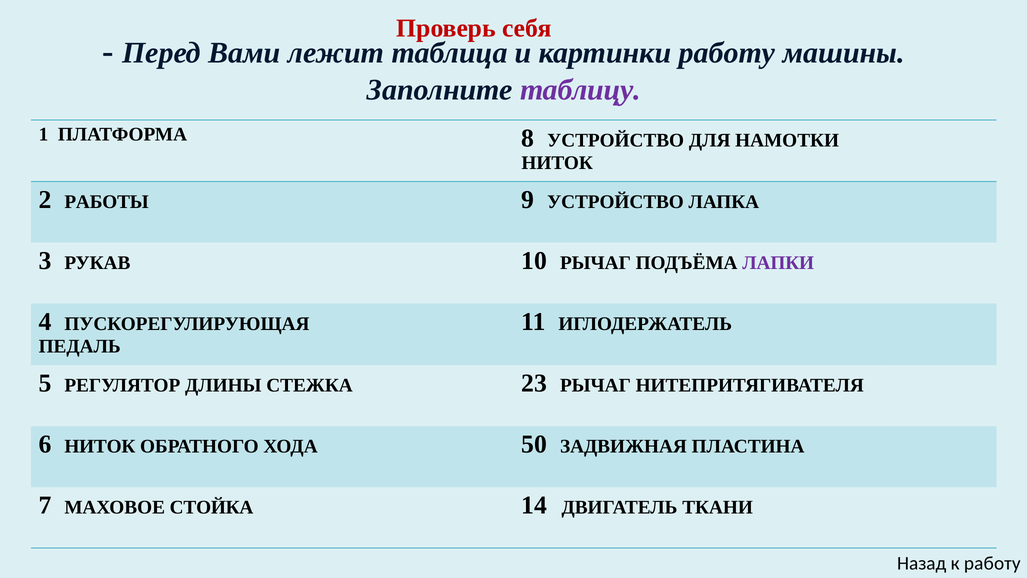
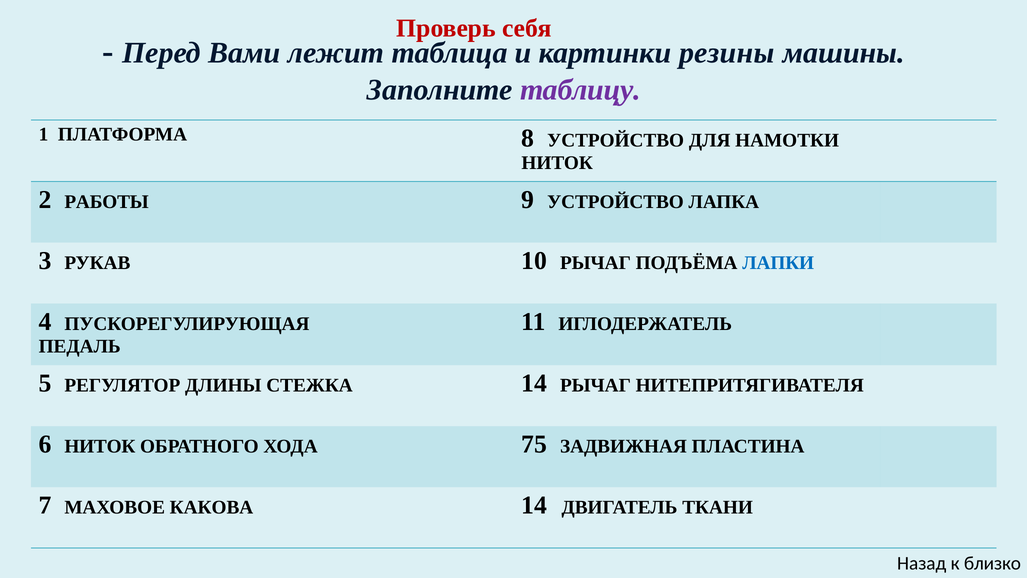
картинки работу: работу -> резины (727, 53)
ЛАПКИ colour: purple -> blue (778, 263)
СТЕЖКА 23: 23 -> 14 (534, 383)
50: 50 -> 75 (534, 444)
СТОЙКА: СТОЙКА -> КАКОВА (211, 507)
к работу: работу -> близко (992, 563)
